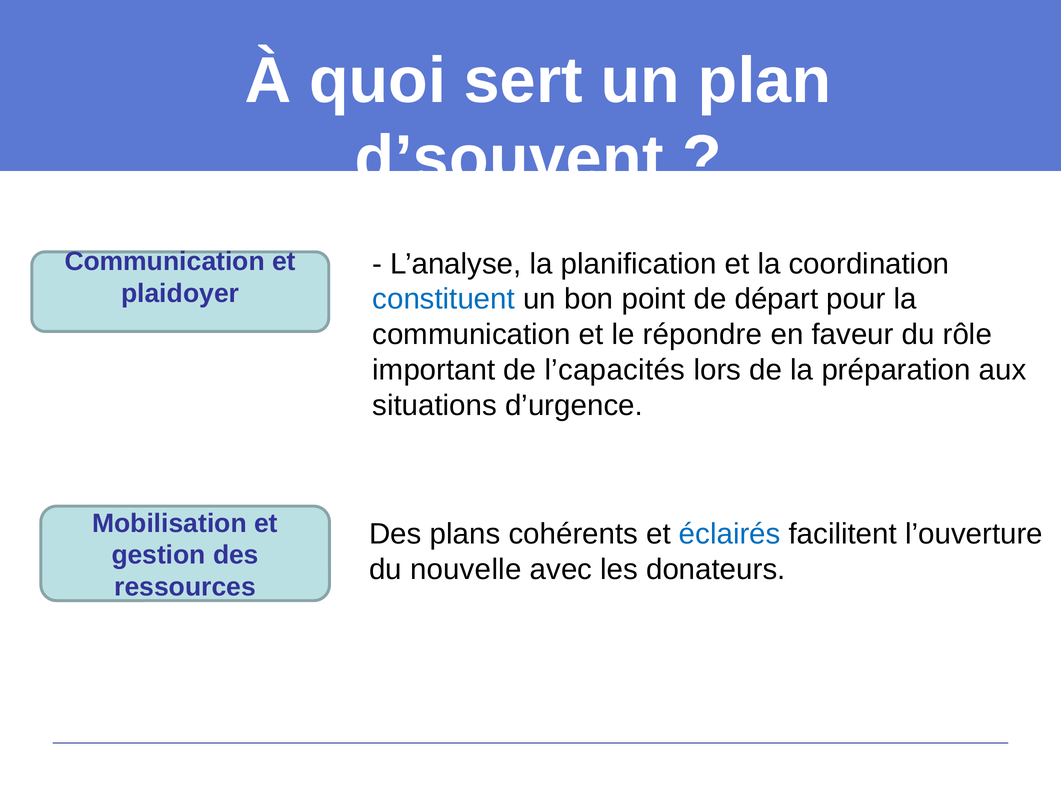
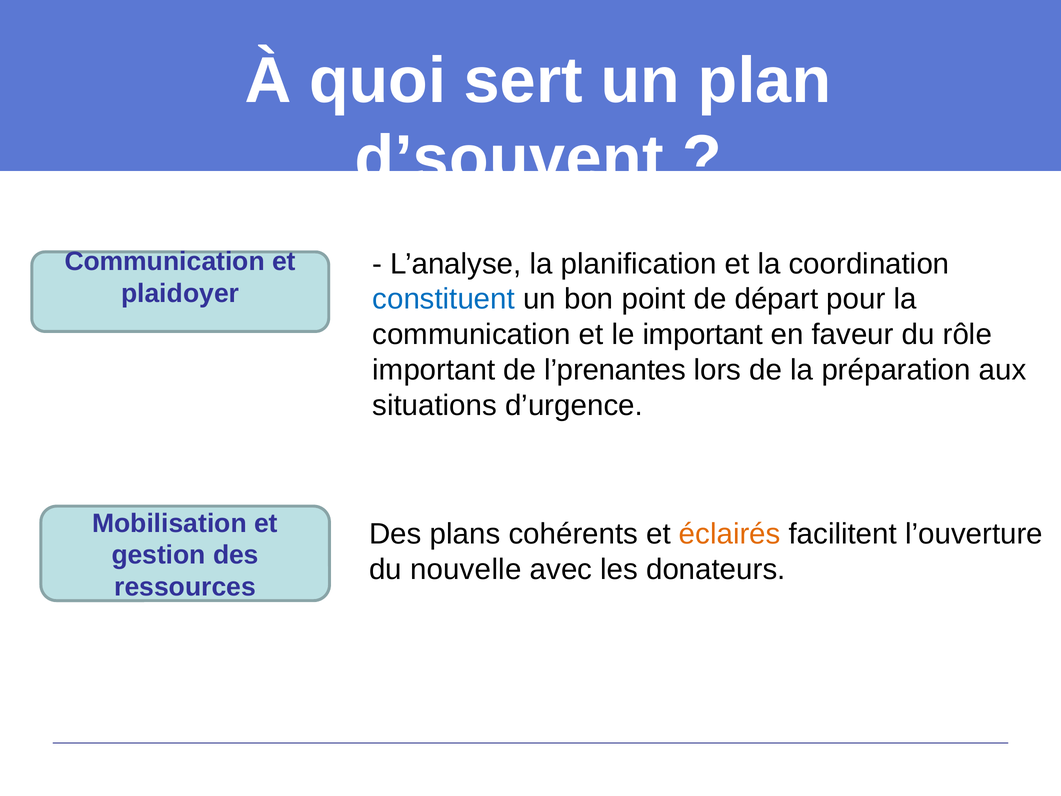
le répondre: répondre -> important (703, 335)
l’capacités: l’capacités -> l’prenantes (615, 370)
éclairés colour: blue -> orange (730, 534)
